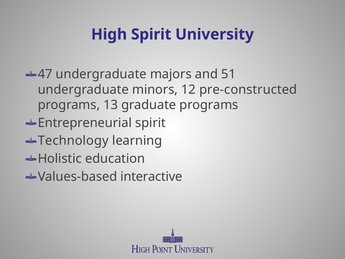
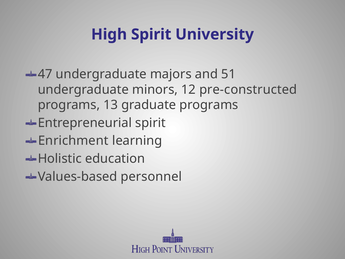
Technology: Technology -> Enrichment (73, 141)
interactive: interactive -> personnel (151, 176)
